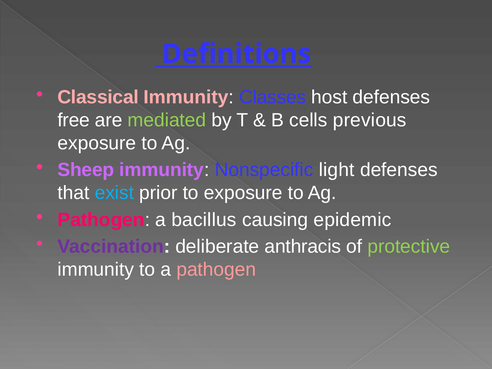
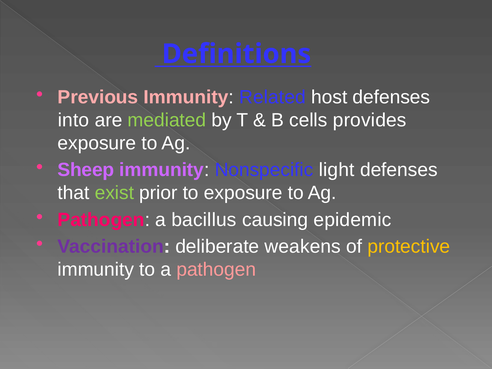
Classical: Classical -> Previous (98, 97)
Classes: Classes -> Related (272, 97)
free: free -> into (73, 120)
previous: previous -> provides (370, 120)
exist colour: light blue -> light green (114, 193)
anthracis: anthracis -> weakens (303, 247)
protective colour: light green -> yellow (409, 247)
